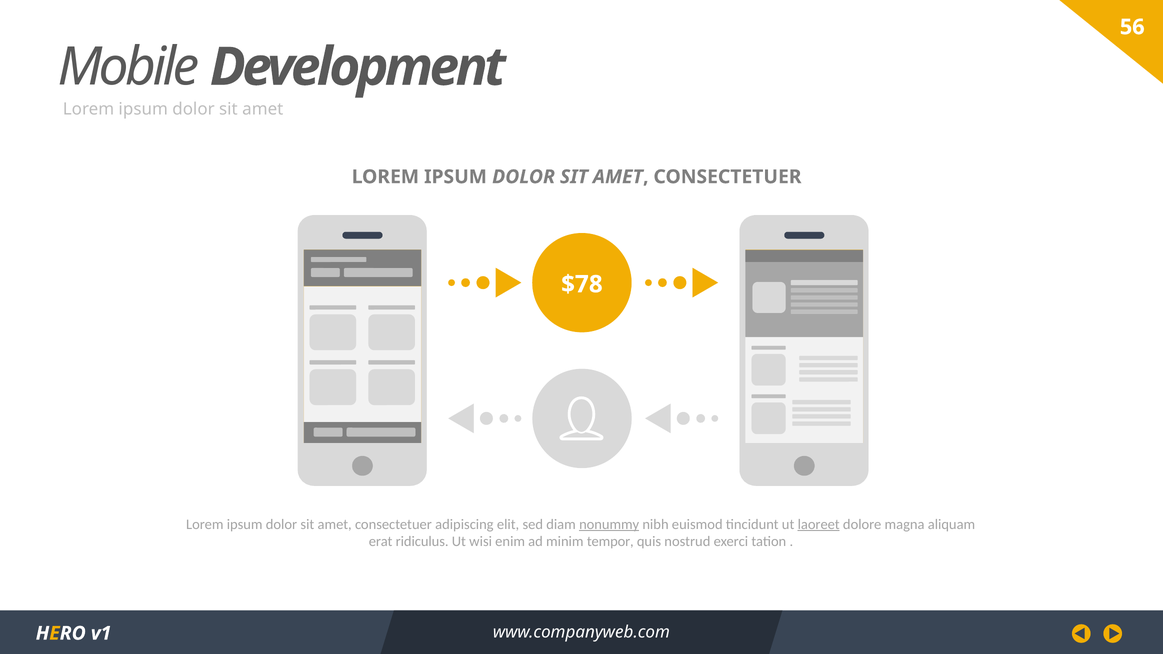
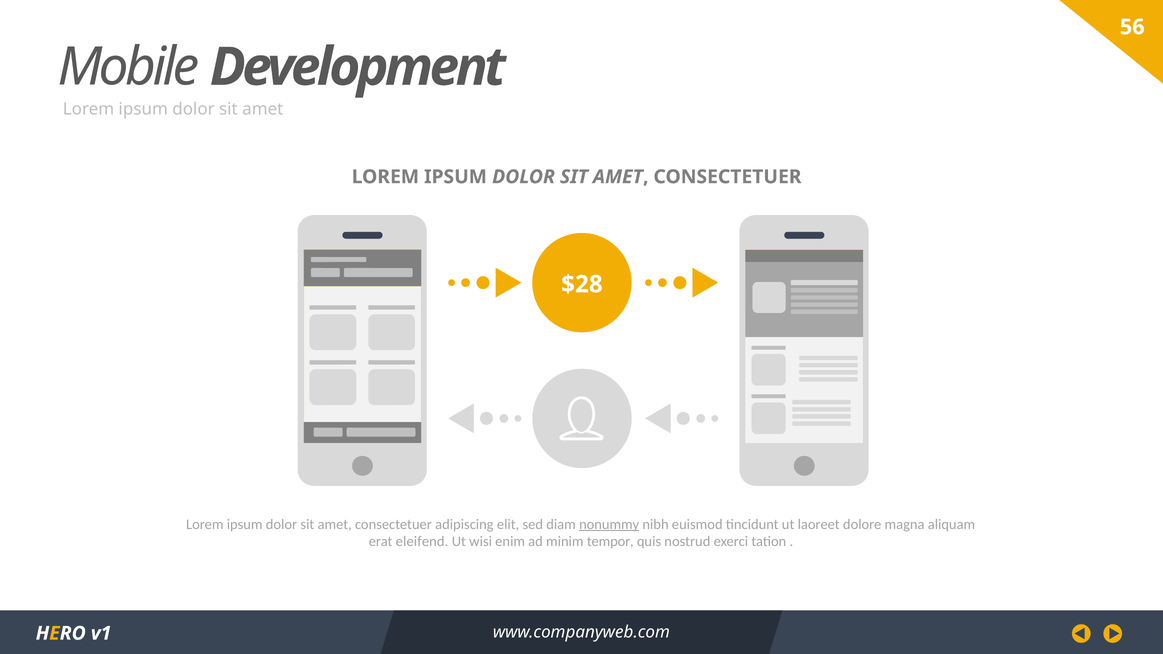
$78: $78 -> $28 (582, 284)
laoreet underline: present -> none (819, 524)
ridiculus: ridiculus -> eleifend (422, 542)
